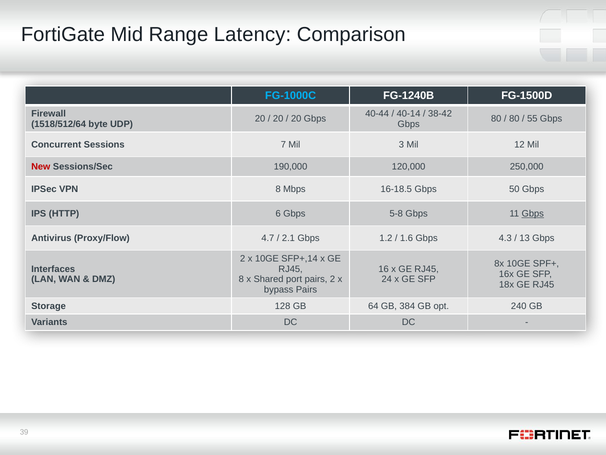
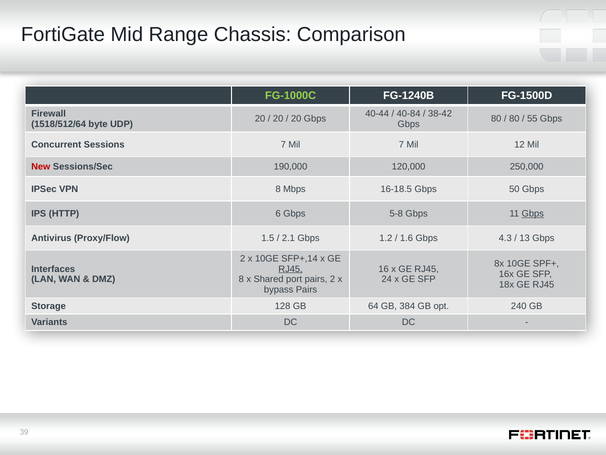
Latency: Latency -> Chassis (253, 35)
FG-1000C colour: light blue -> light green (291, 96)
40-14: 40-14 -> 40-84 (409, 114)
Mil 3: 3 -> 7 (401, 144)
4.7: 4.7 -> 1.5 (268, 238)
RJ45 underline: none -> present (291, 269)
